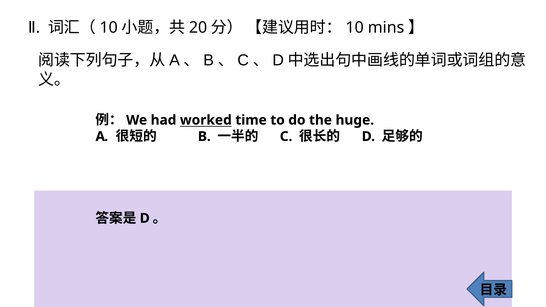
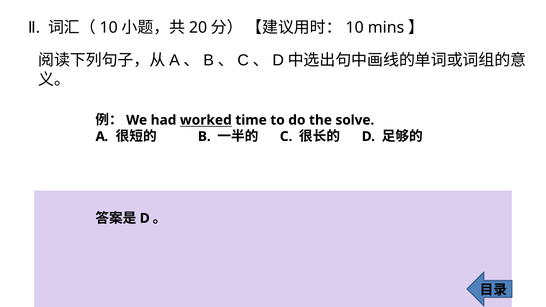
huge: huge -> solve (355, 120)
